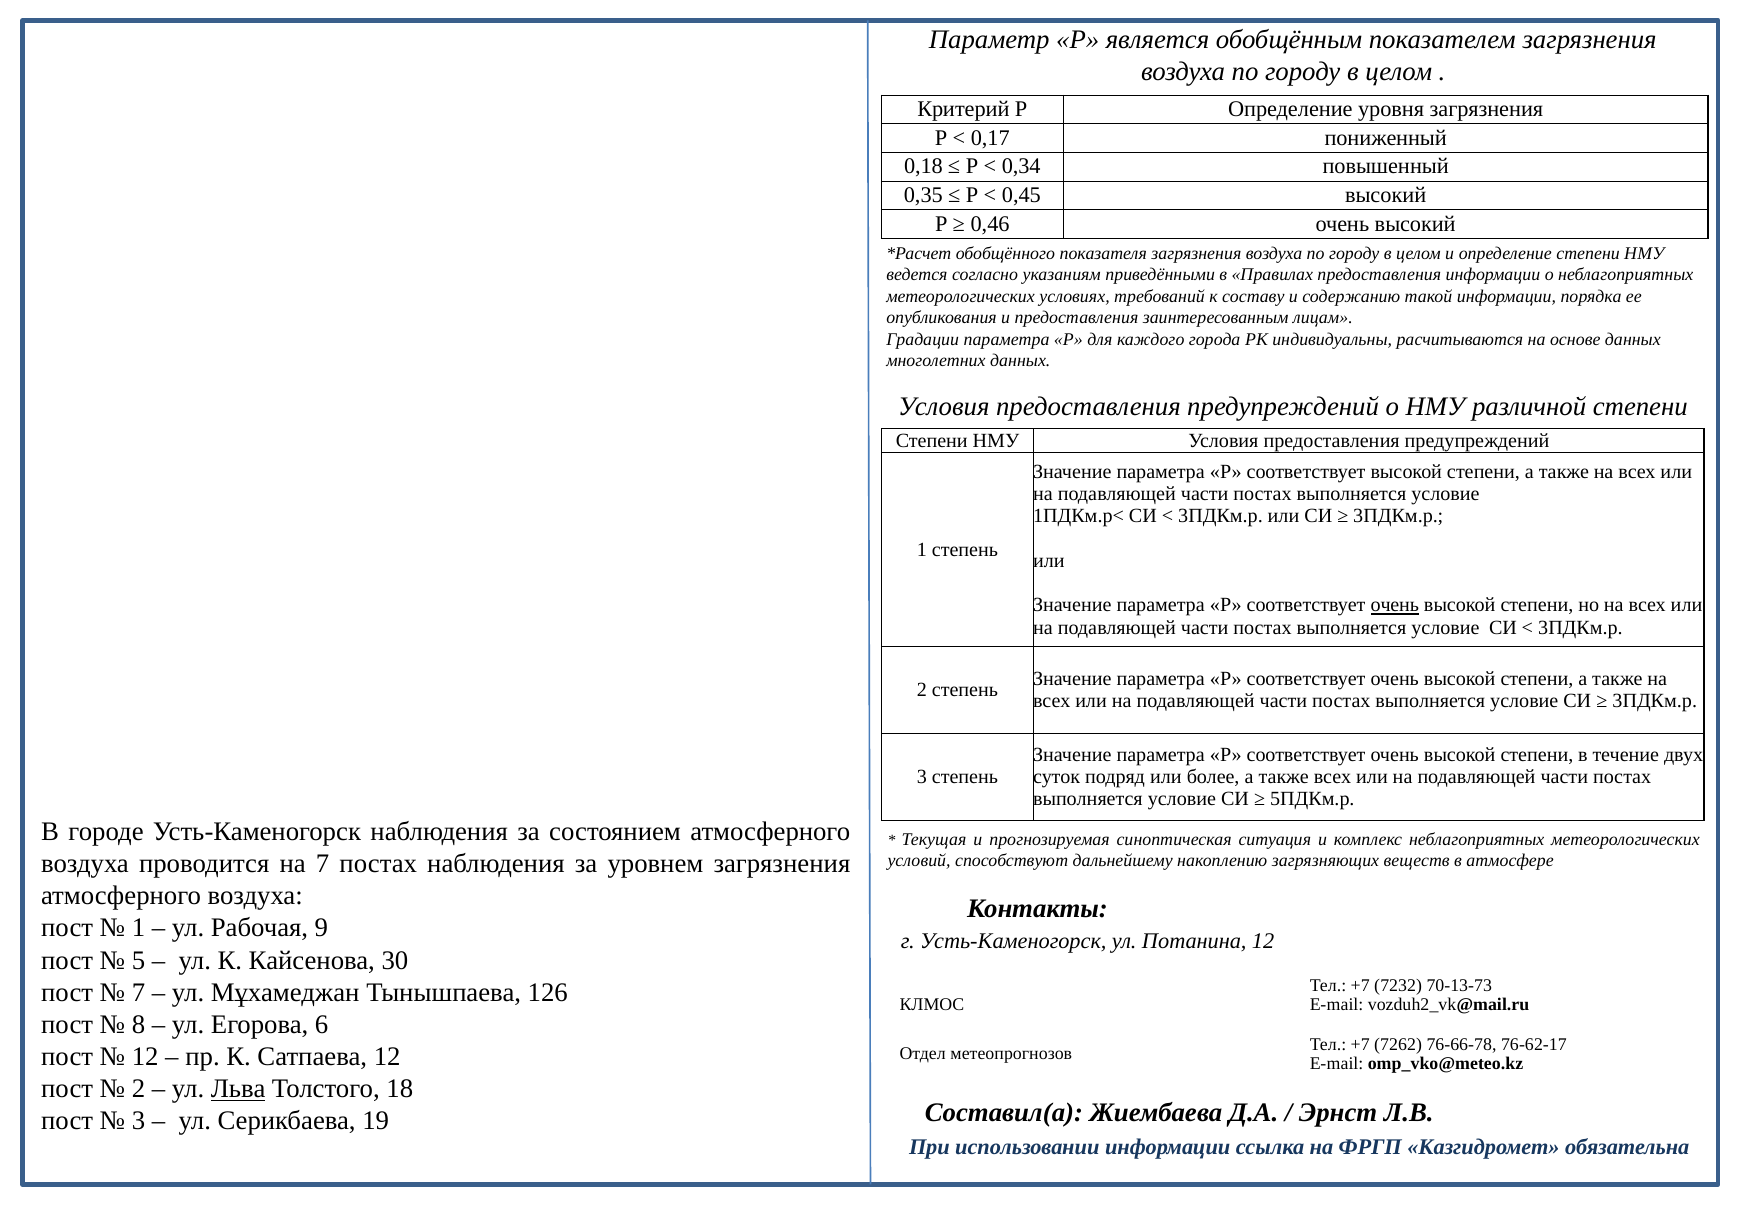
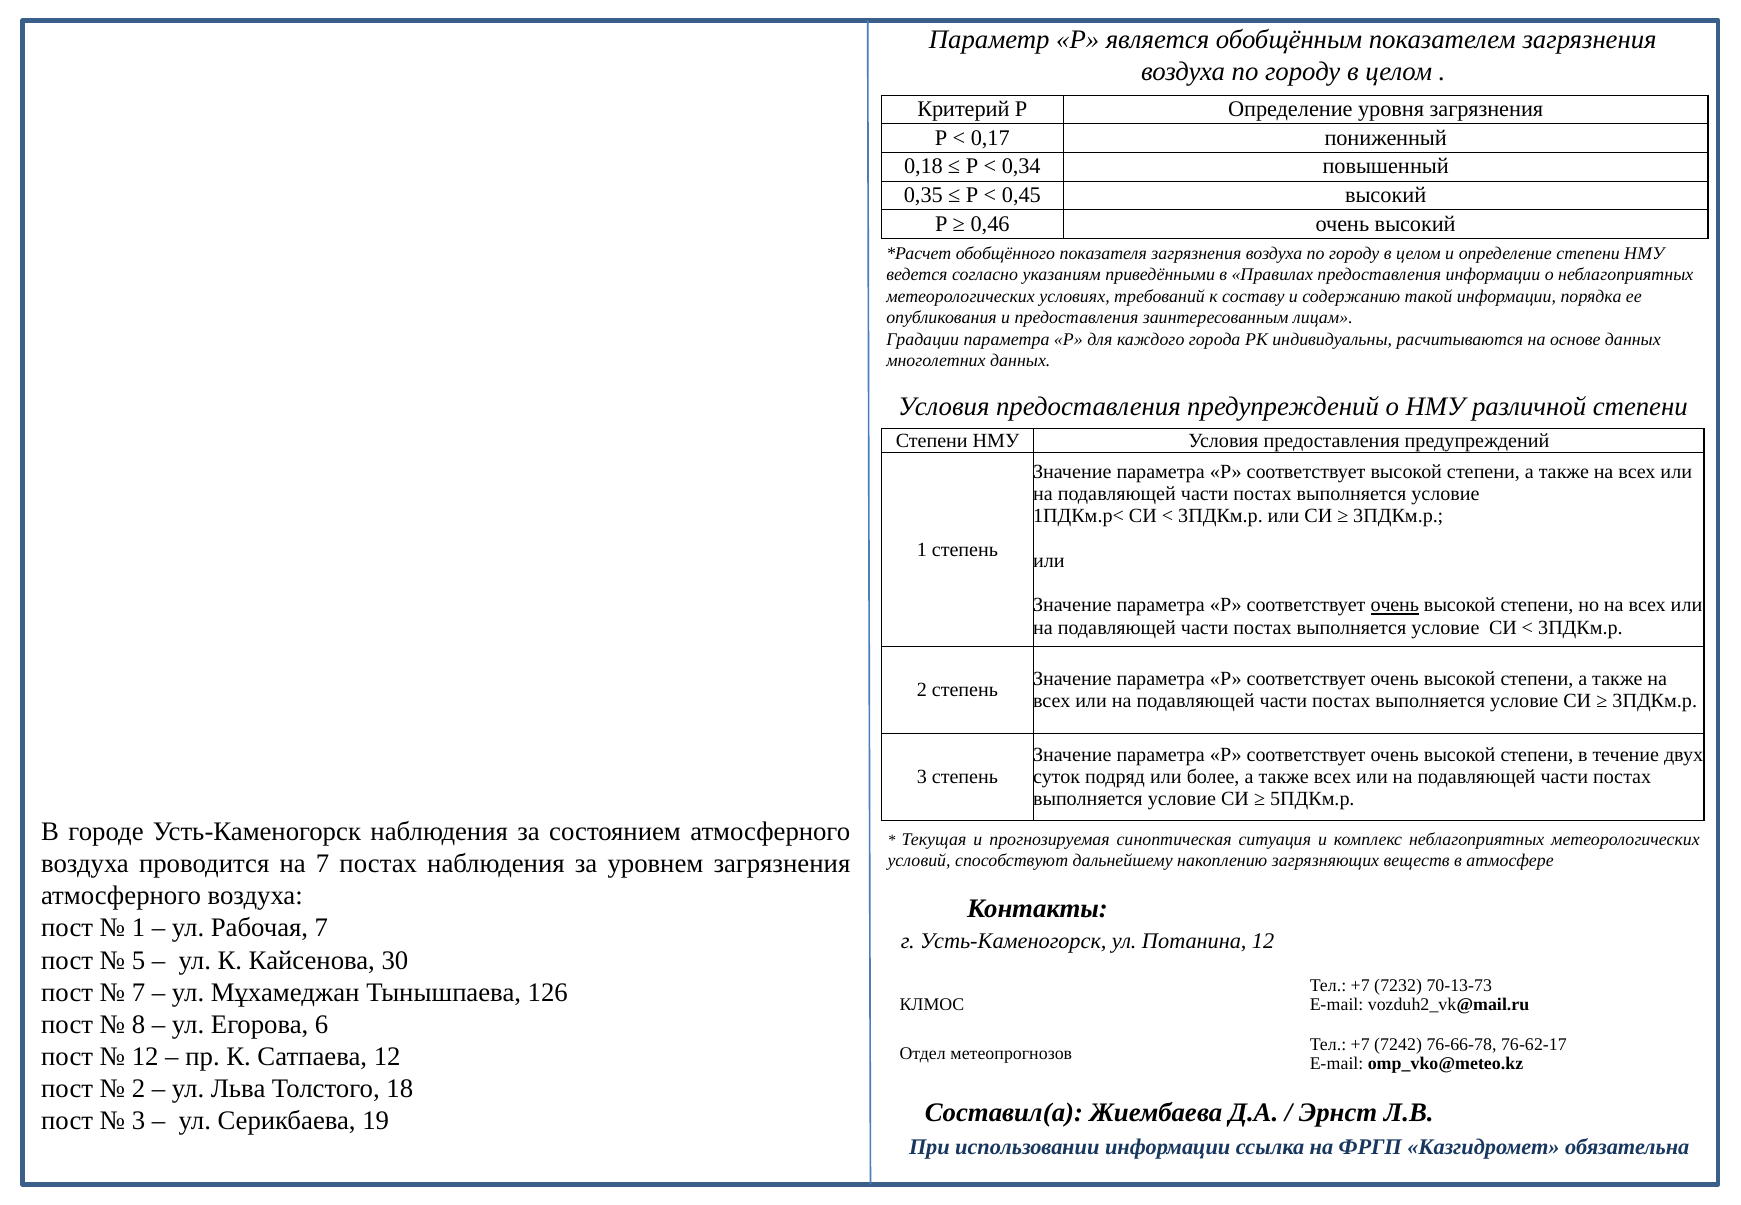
Рабочая 9: 9 -> 7 (321, 928)
7262: 7262 -> 7242 (1398, 1044)
Льва underline: present -> none (238, 1089)
